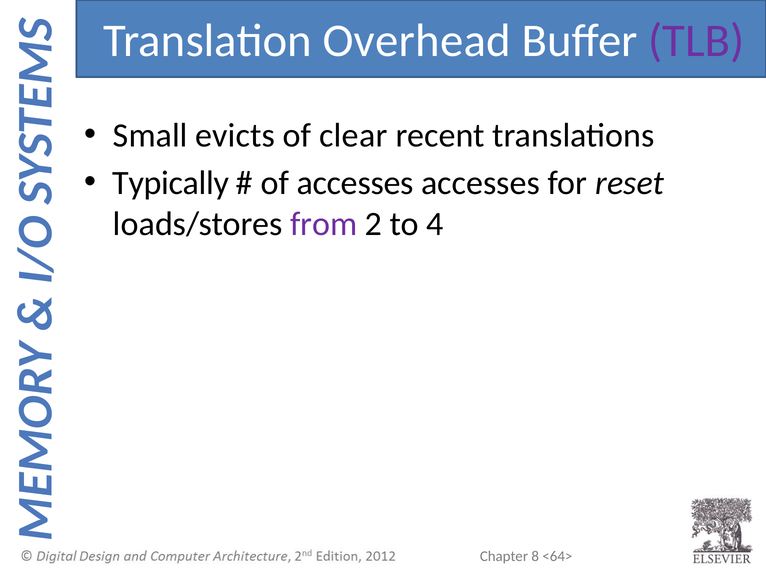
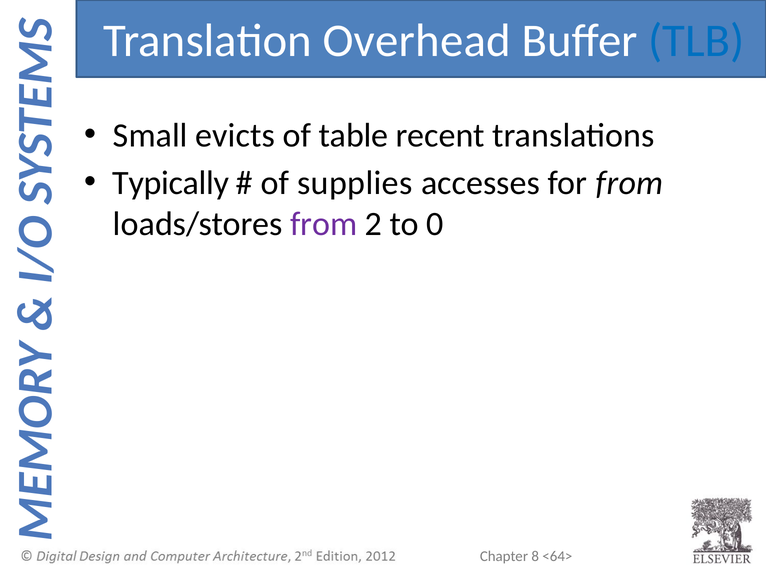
TLB colour: purple -> blue (696, 41)
clear: clear -> table (354, 135)
of accesses: accesses -> supplies (355, 183)
for reset: reset -> from (630, 183)
4: 4 -> 0 (435, 224)
